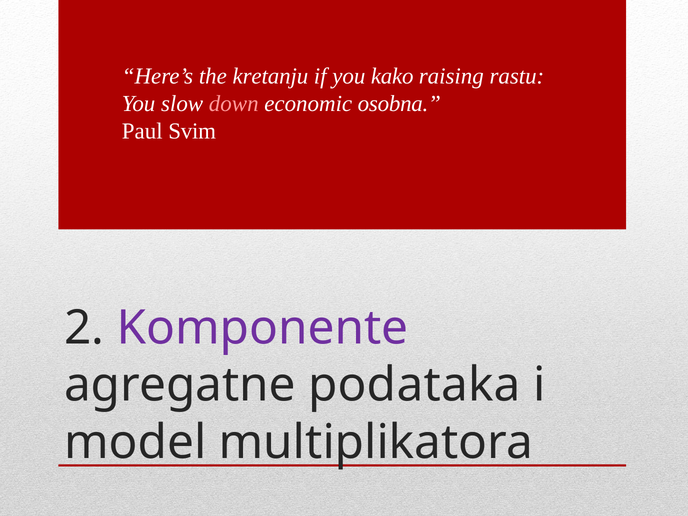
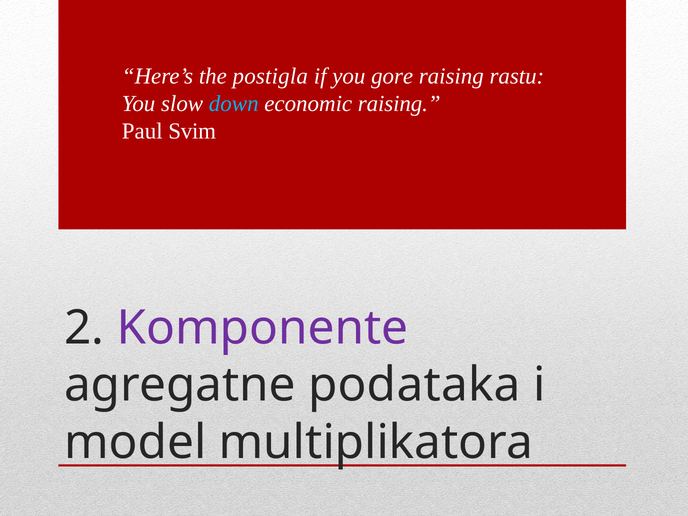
kretanju: kretanju -> postigla (270, 76)
kako: kako -> gore (392, 76)
down colour: pink -> light blue (234, 104)
economic osobna: osobna -> raising (399, 104)
